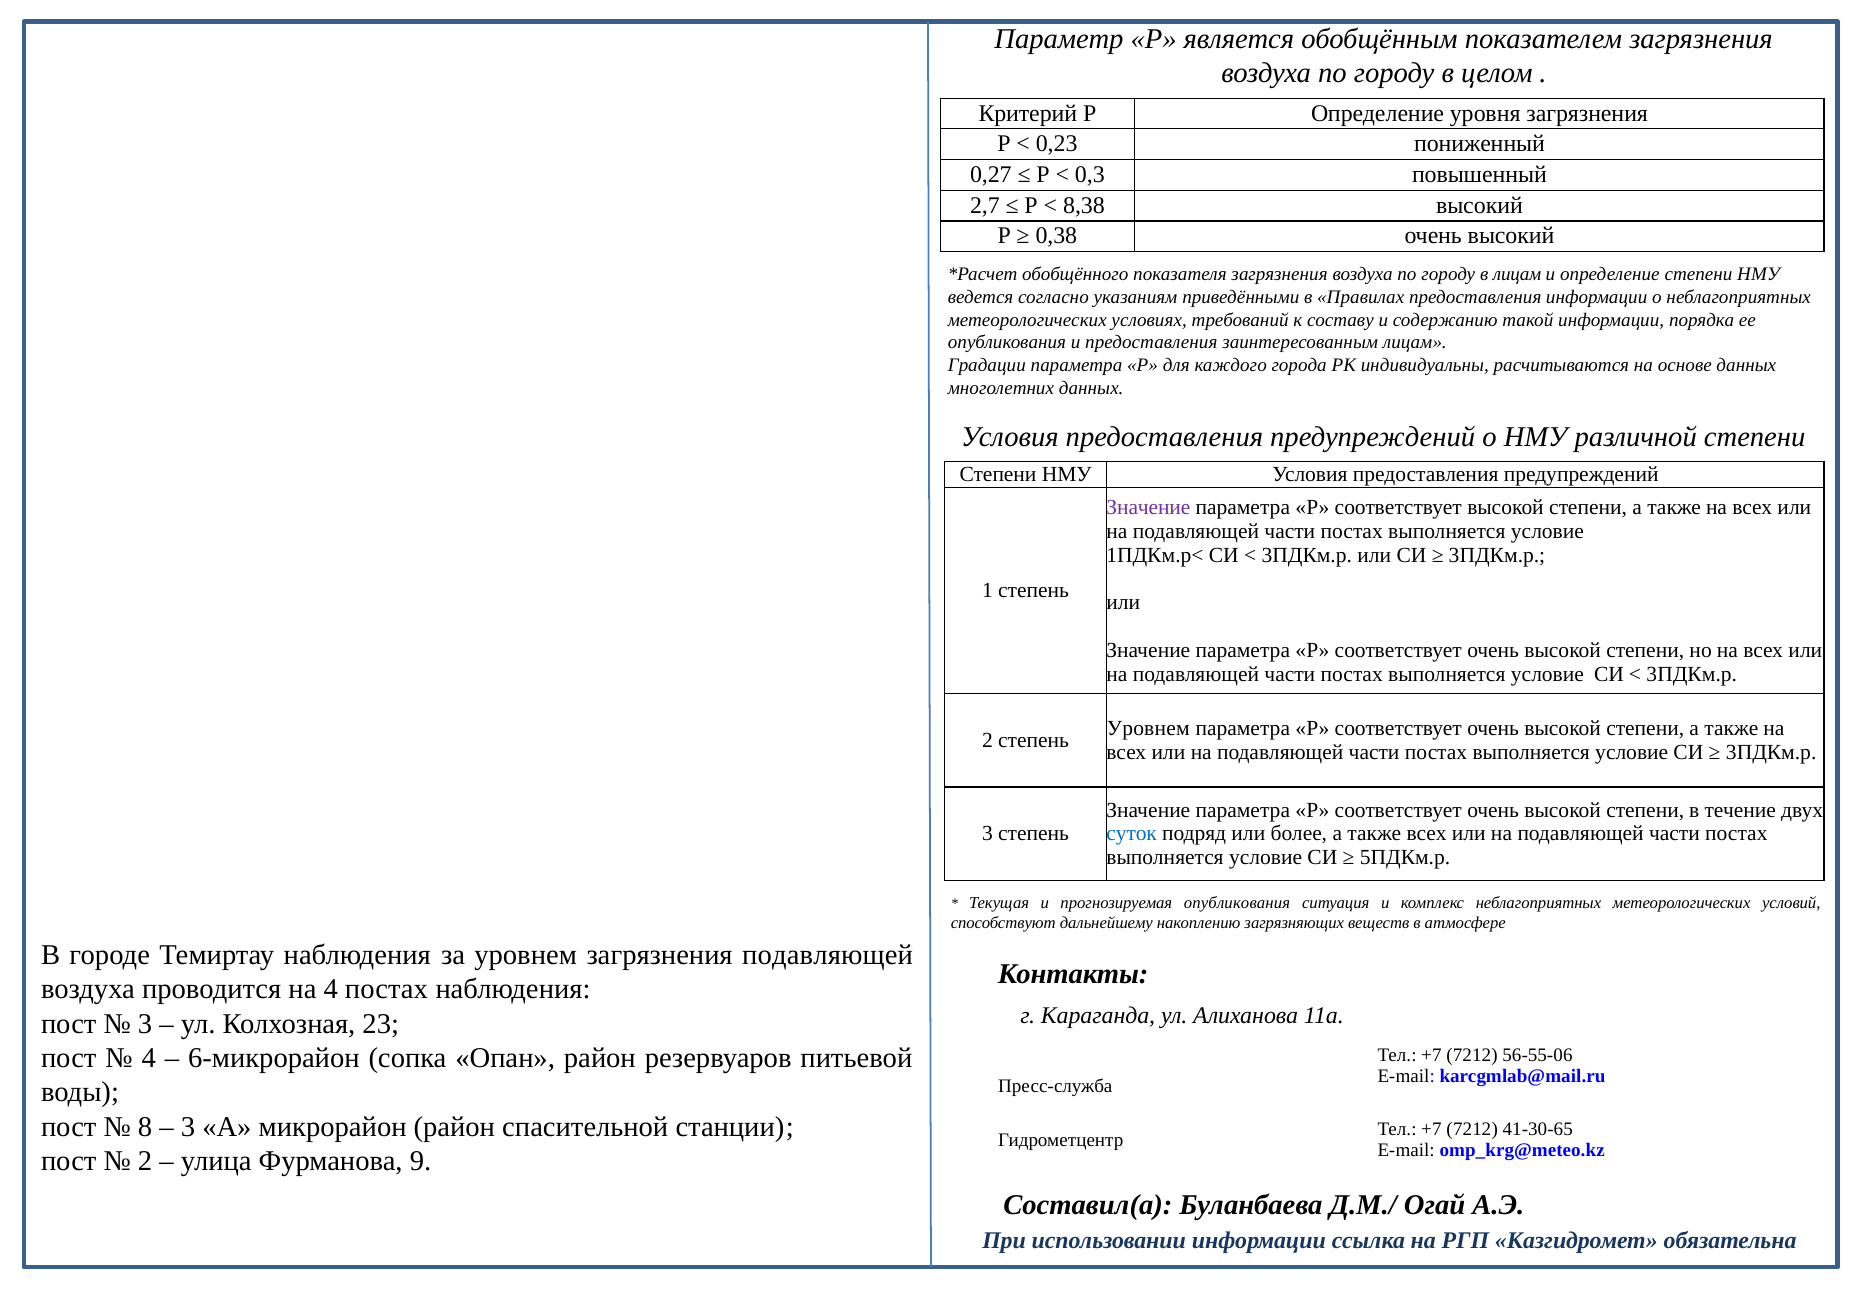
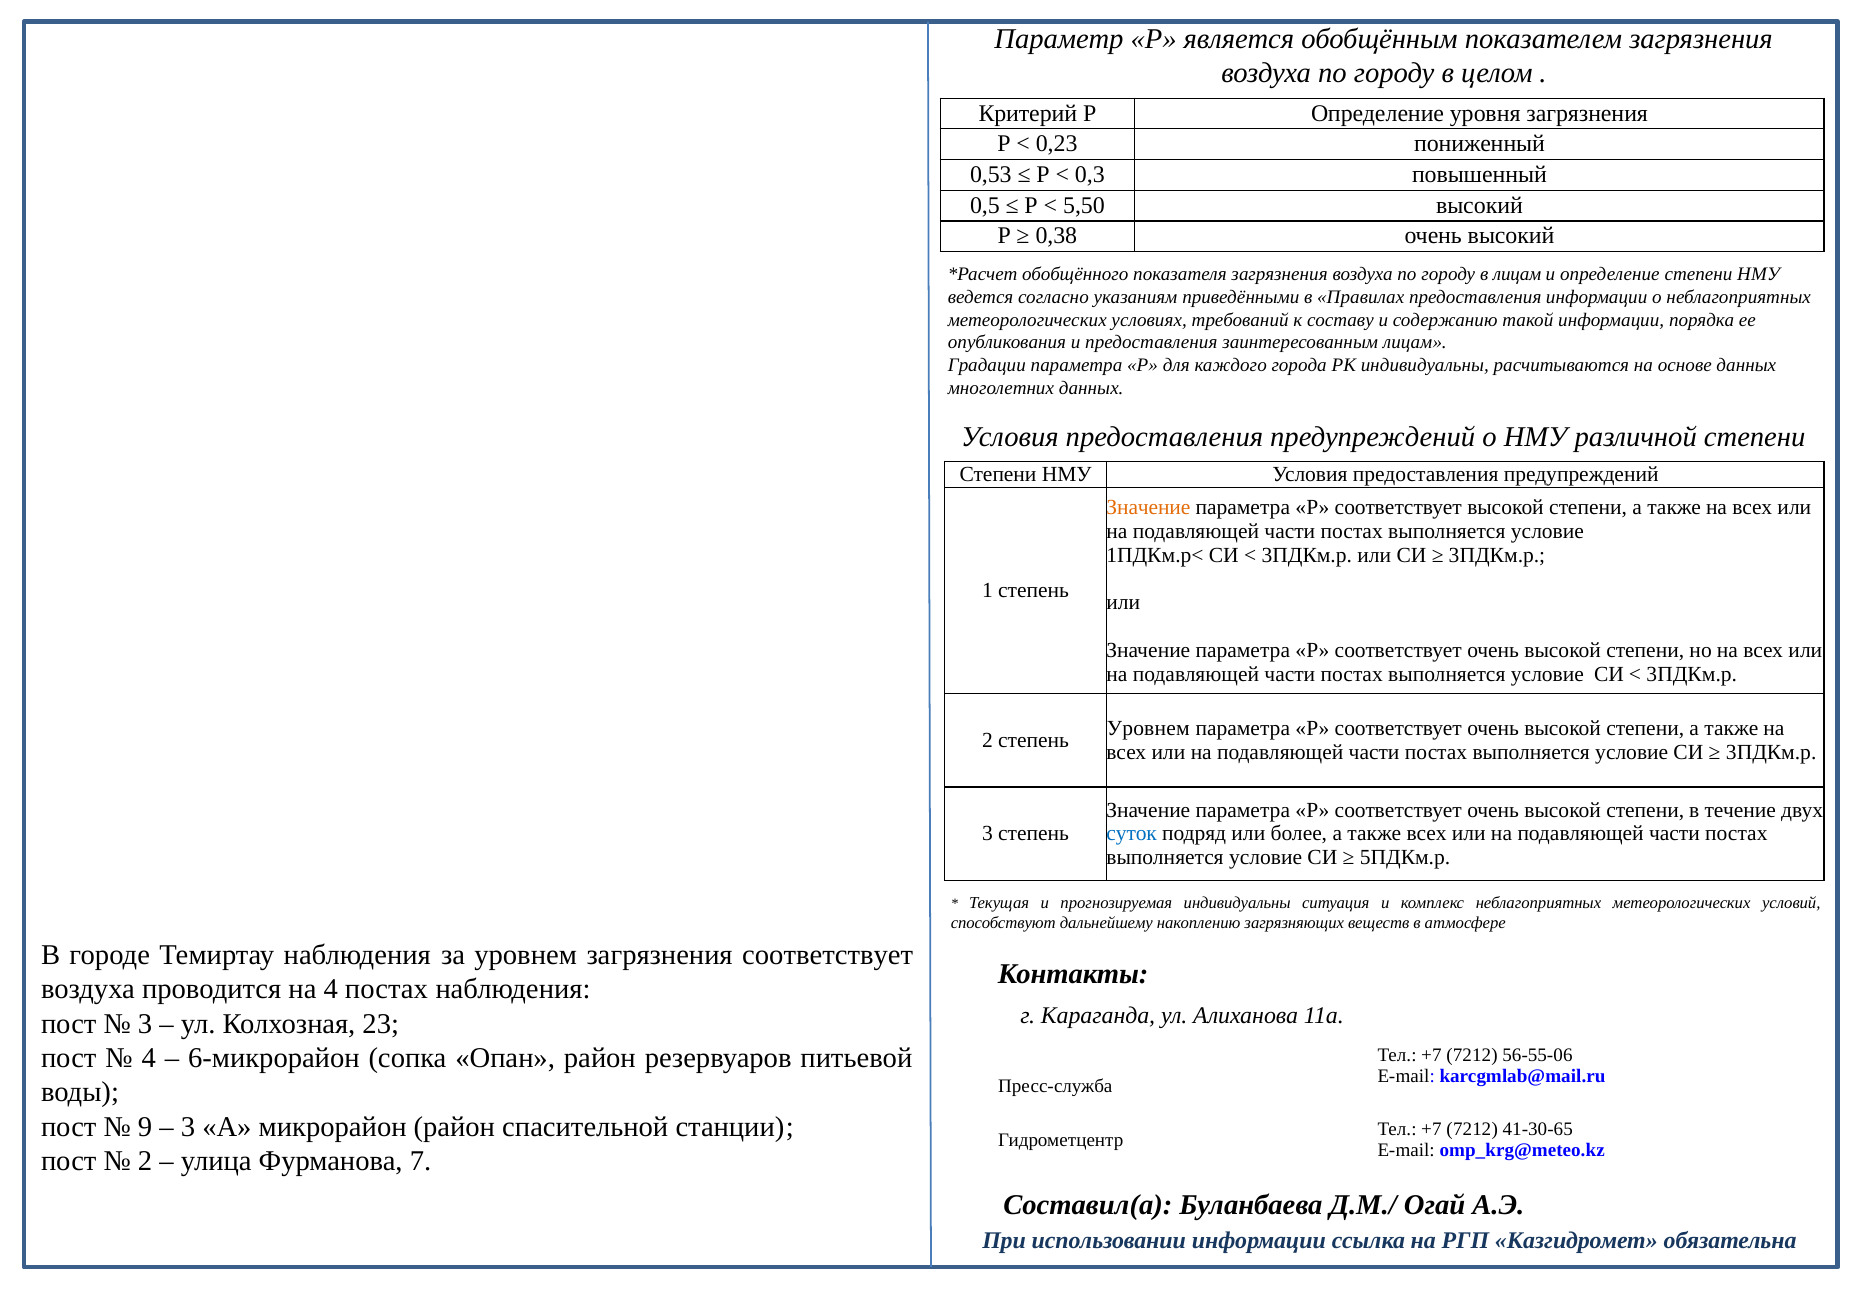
0,27: 0,27 -> 0,53 (991, 175)
2,7: 2,7 -> 0,5 (985, 205)
8,38: 8,38 -> 5,50 (1084, 205)
Значение colour: purple -> orange (1148, 507)
прогнозируемая опубликования: опубликования -> индивидуальны (1237, 903)
загрязнения подавляющей: подавляющей -> соответствует (828, 955)
8: 8 -> 9 (145, 1127)
9: 9 -> 7 (421, 1161)
